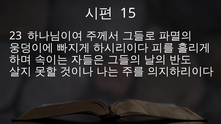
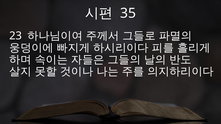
15: 15 -> 35 (128, 13)
